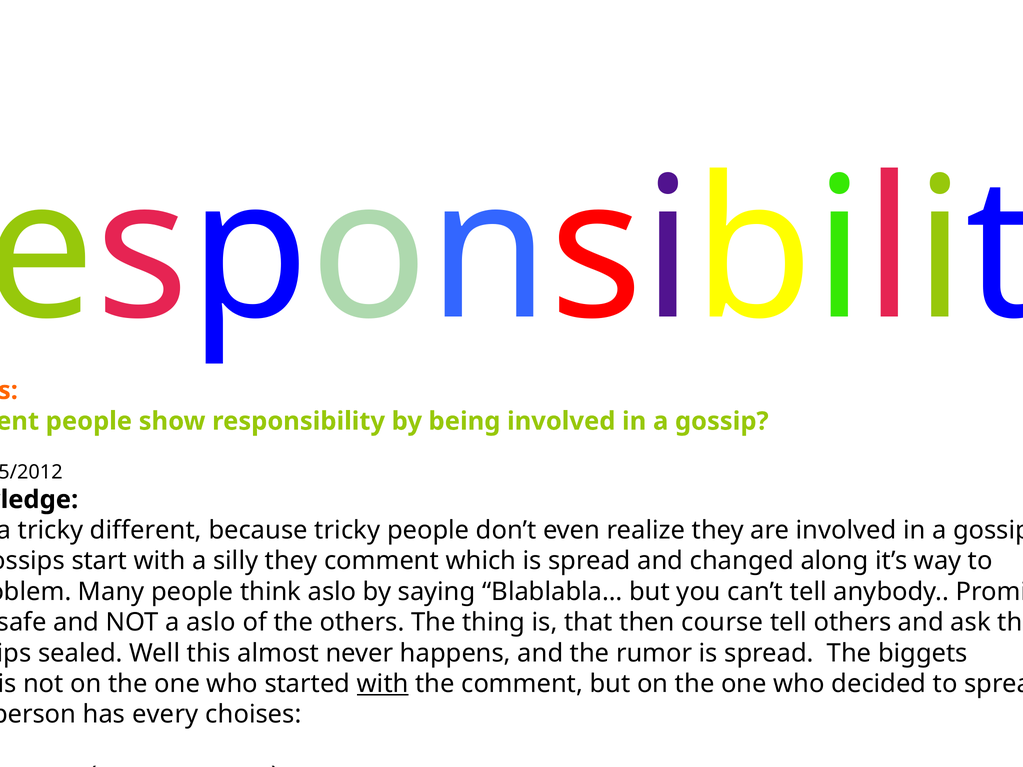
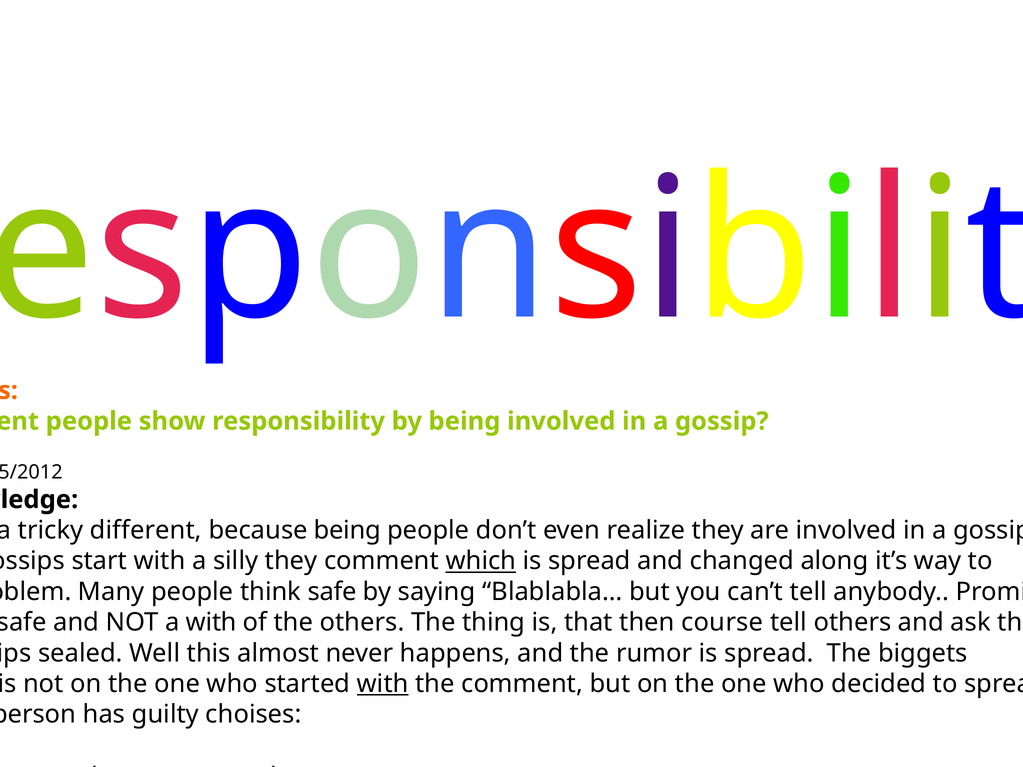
because tricky: tricky -> being (347, 531)
which underline: none -> present (481, 561)
think aslo: aslo -> safe (332, 592)
a aslo: aslo -> with (211, 623)
has every: every -> guilty (165, 715)
